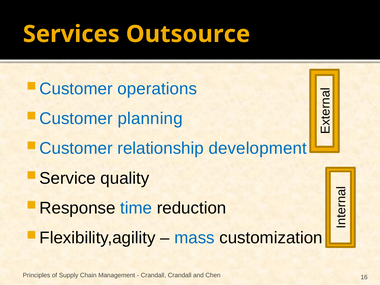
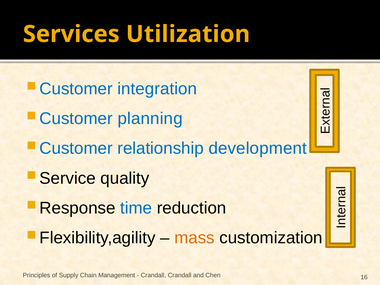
Outsource: Outsource -> Utilization (188, 34)
operations: operations -> integration (157, 89)
mass colour: blue -> orange (194, 238)
